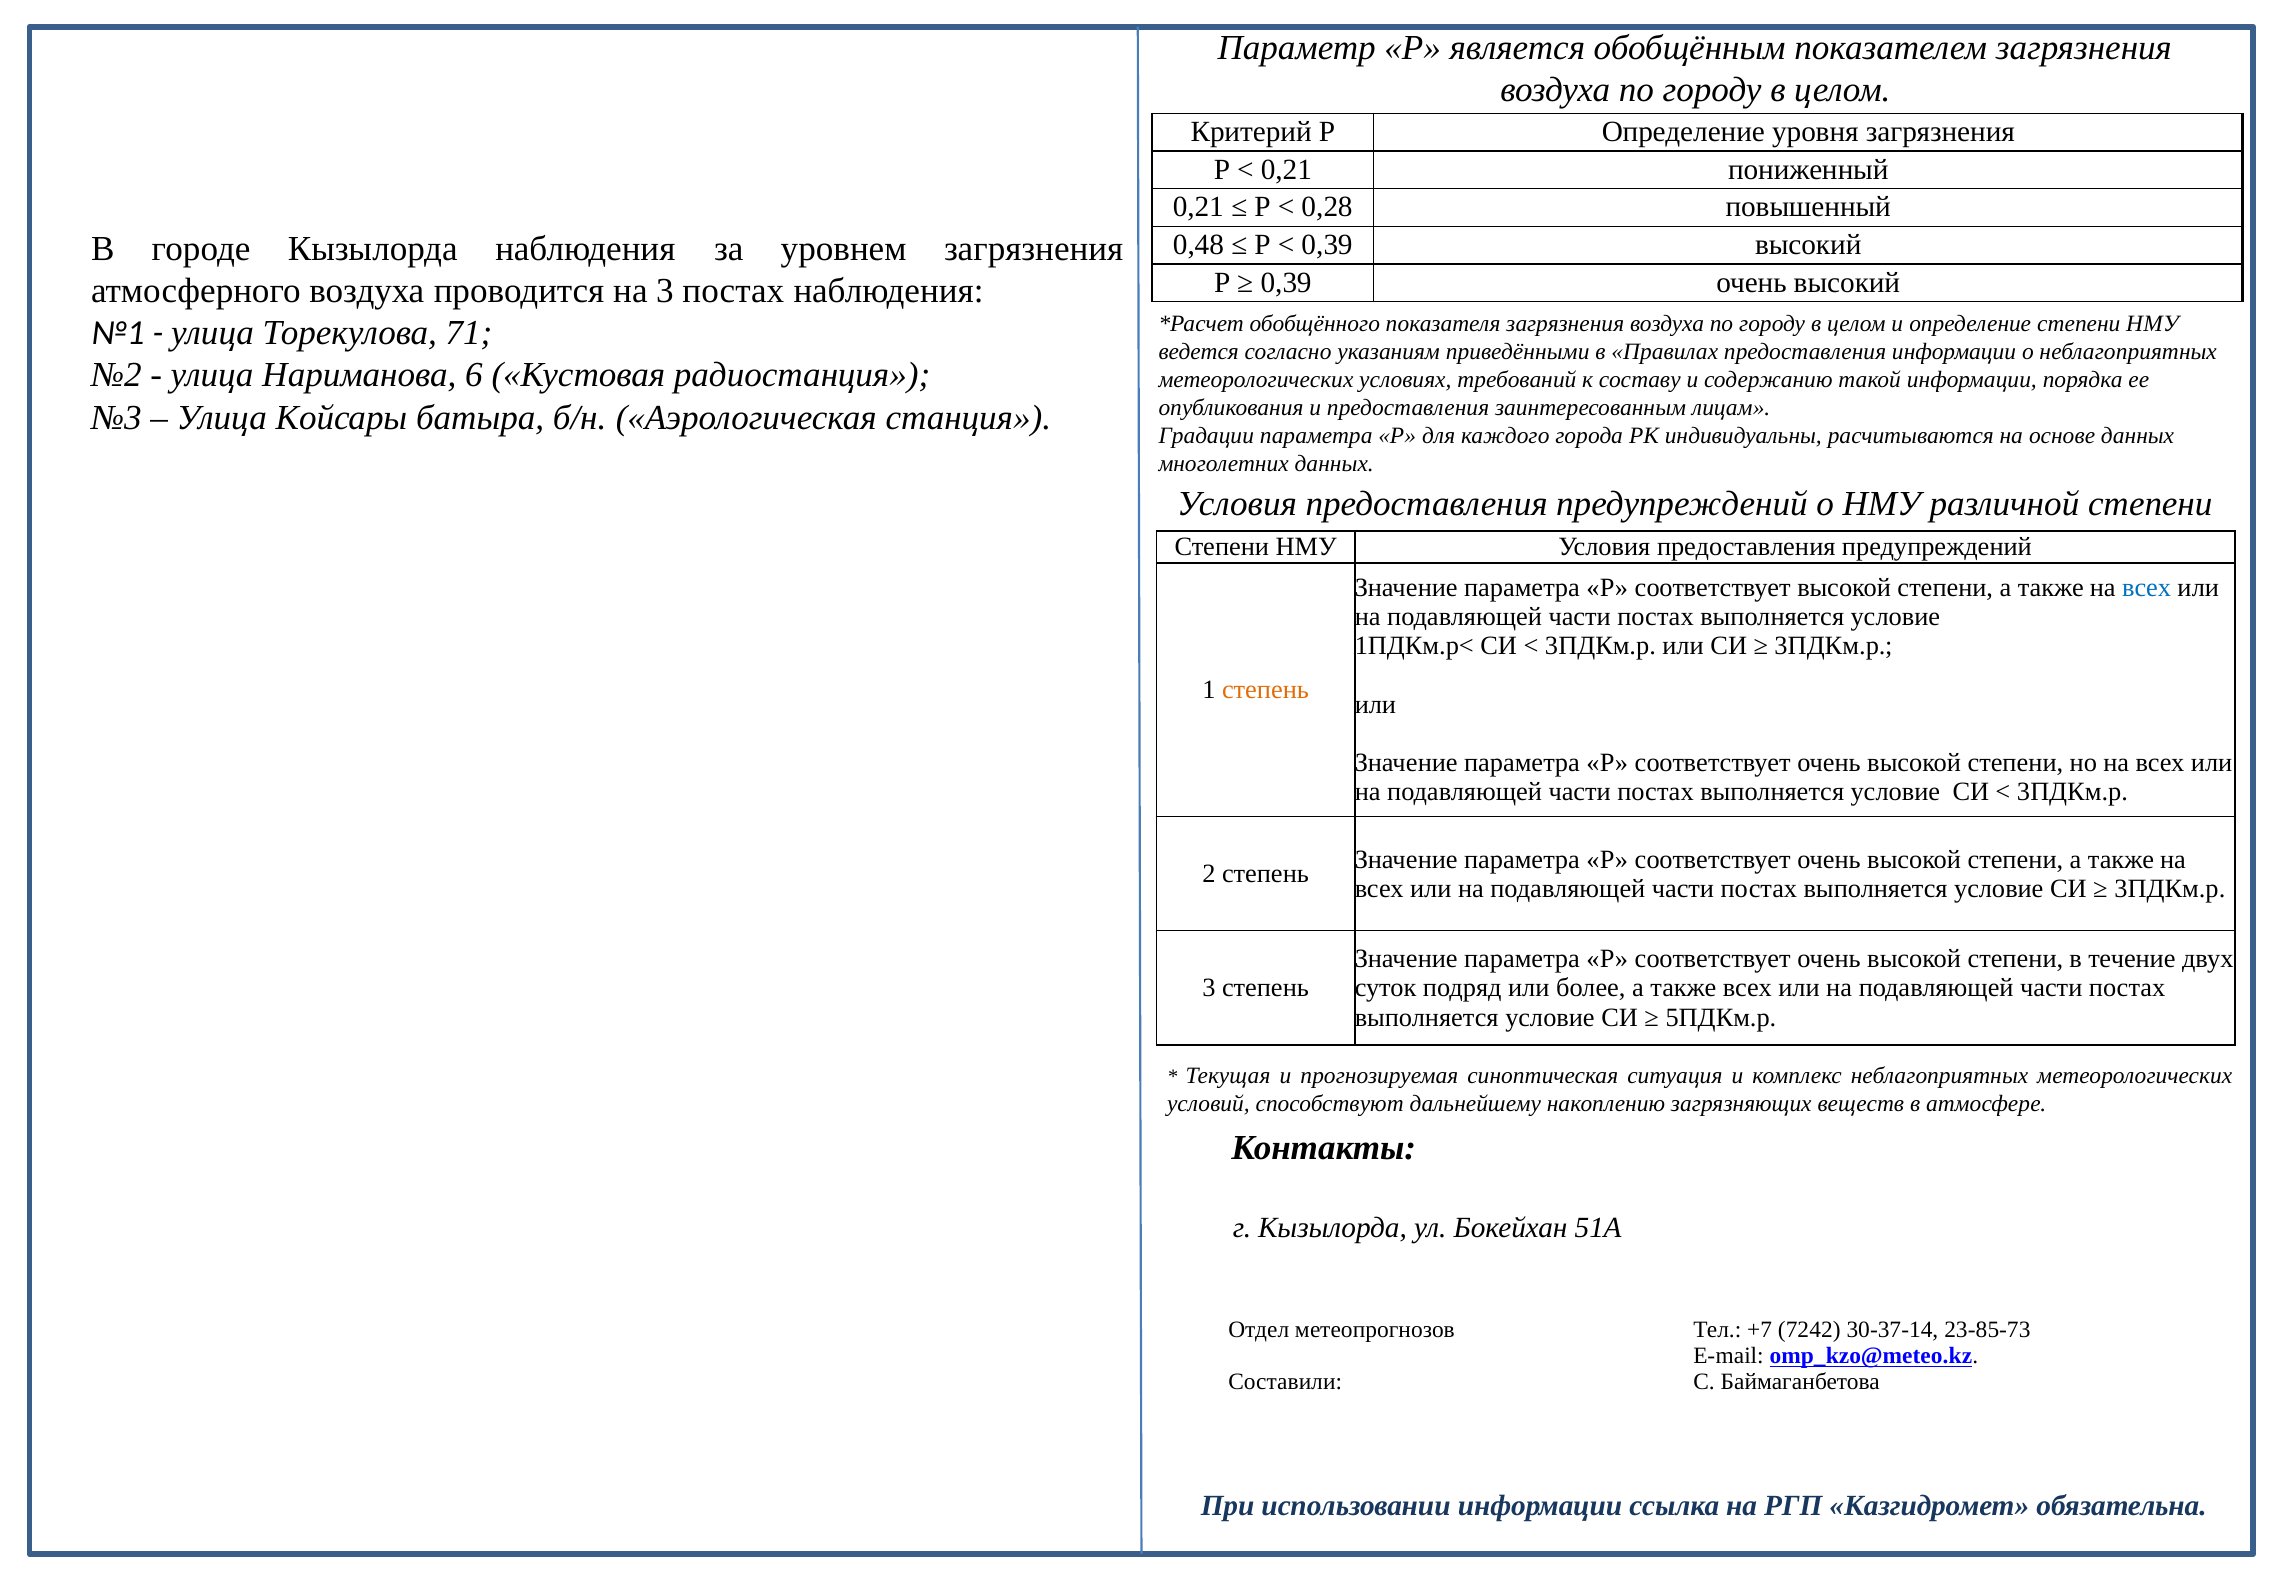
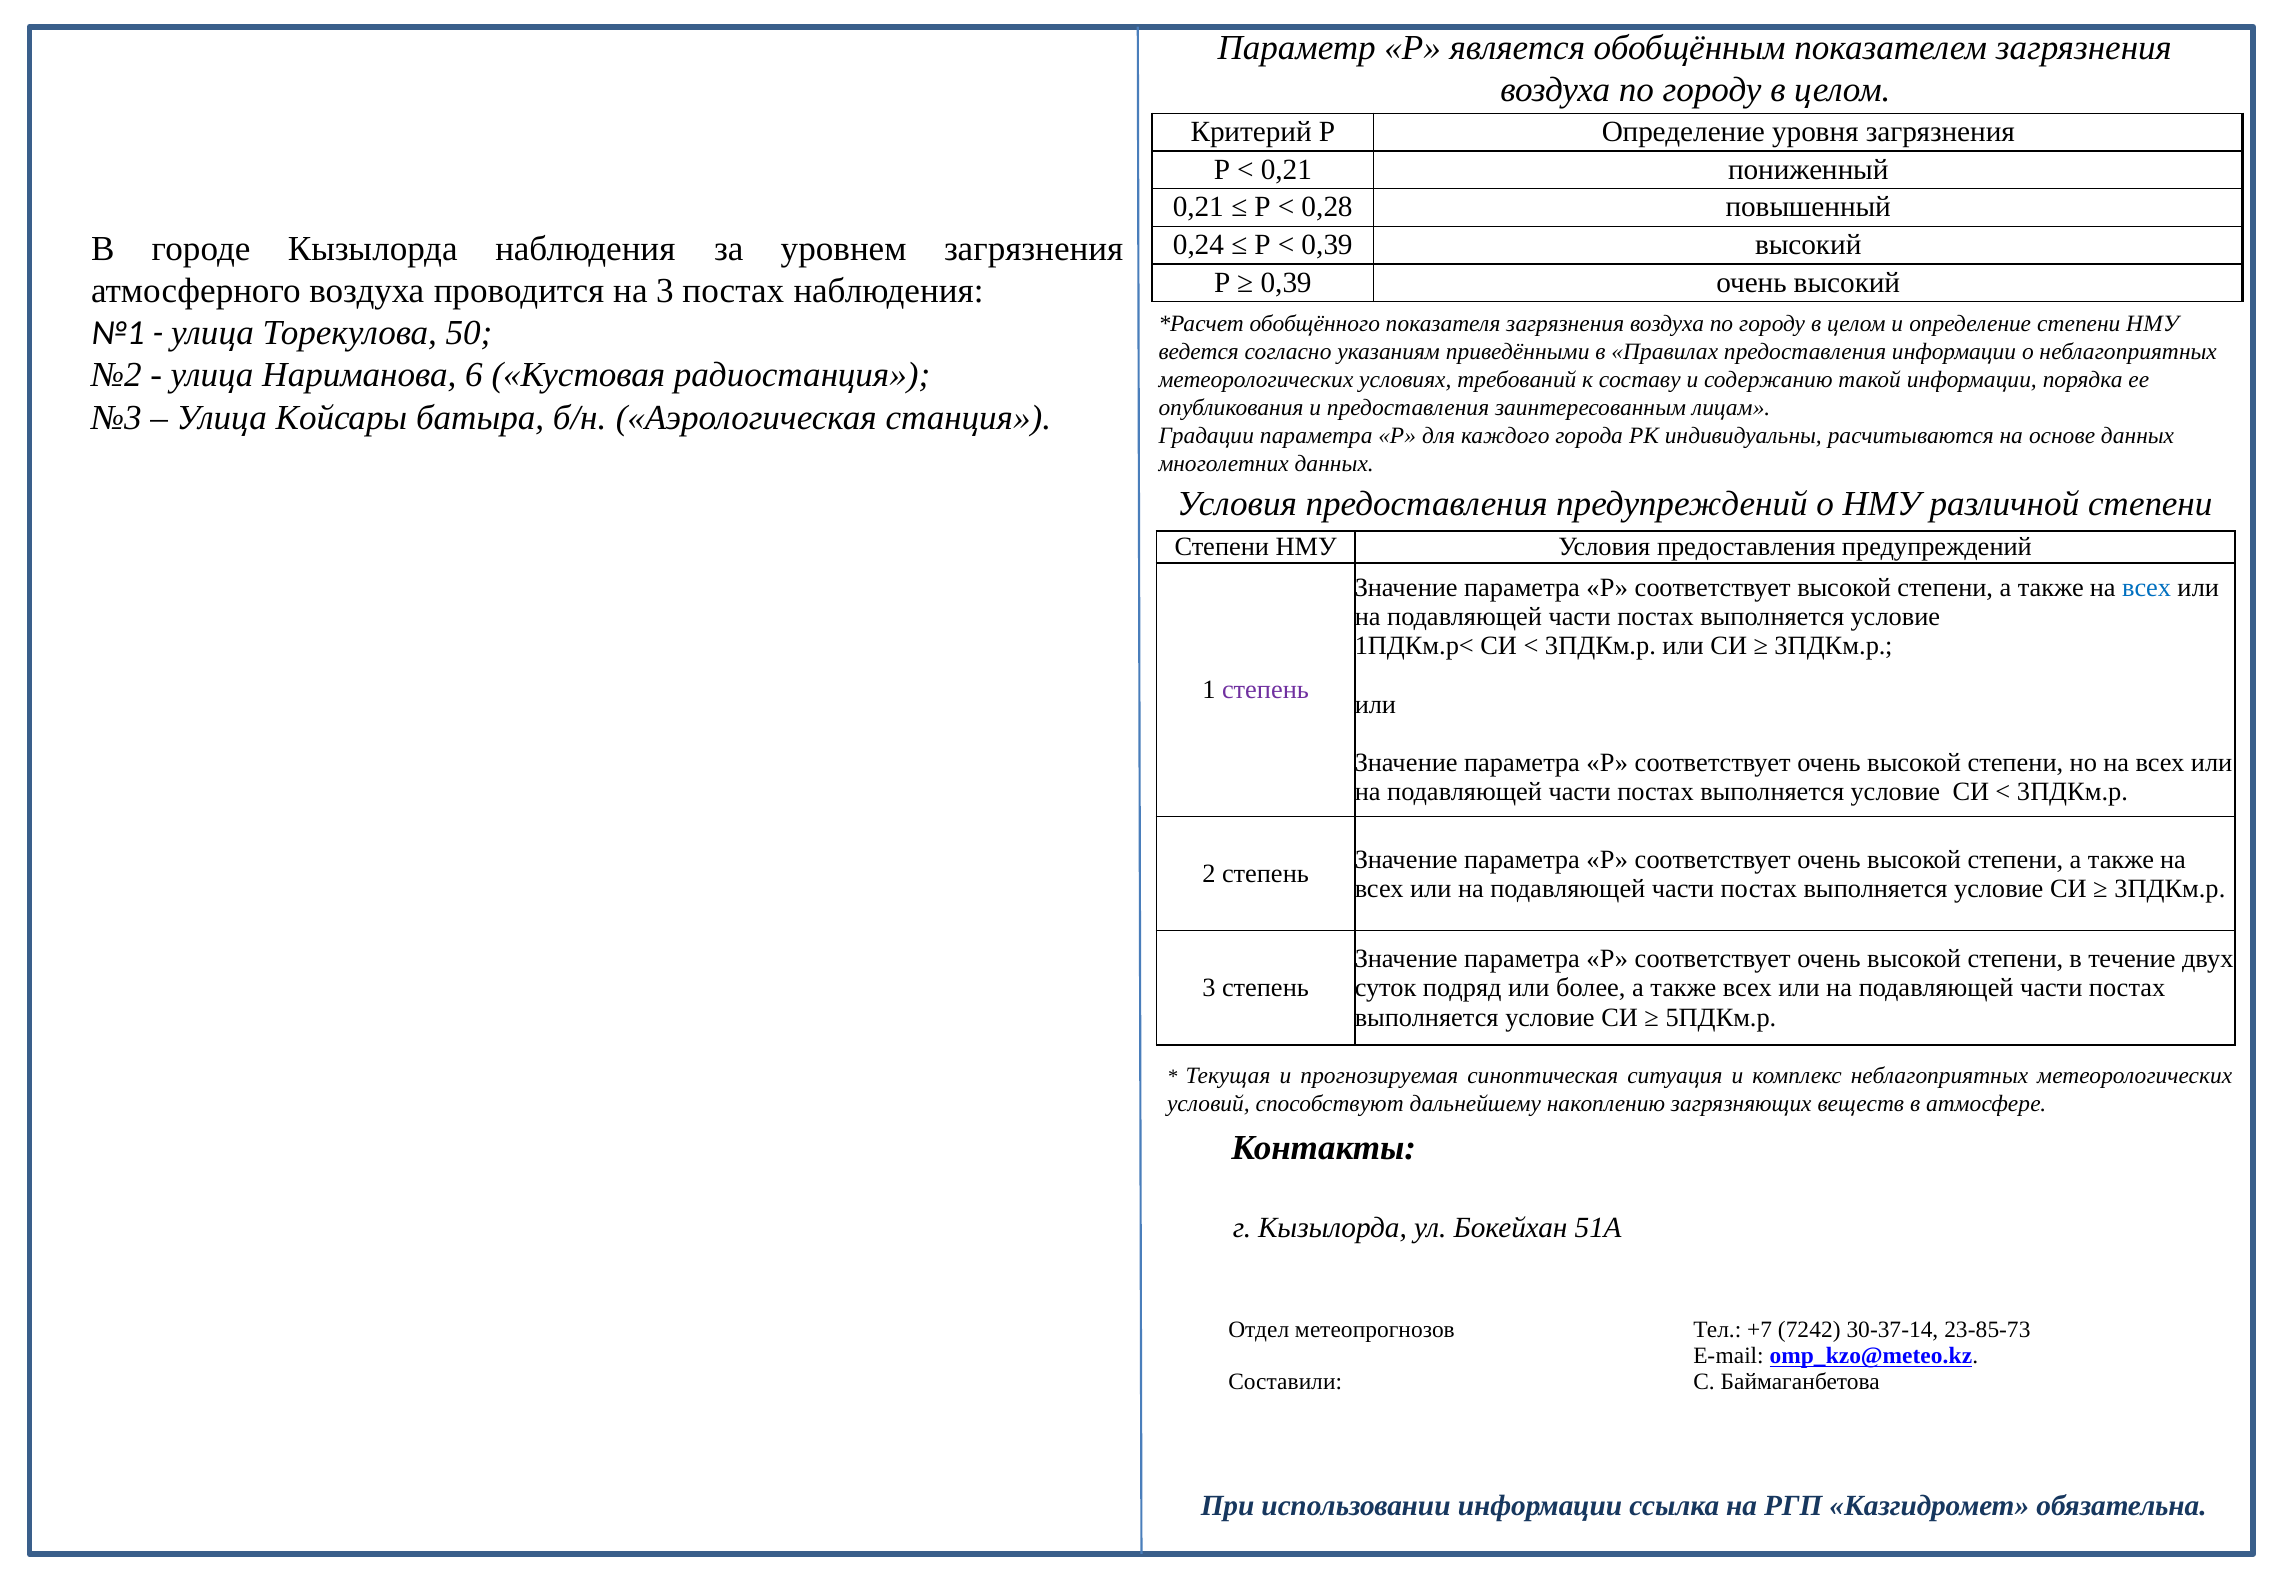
0,48: 0,48 -> 0,24 (1198, 245)
71: 71 -> 50 (469, 333)
степень colour: orange -> purple (1265, 690)
